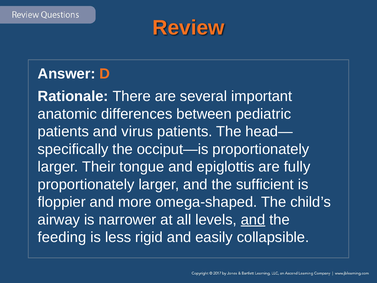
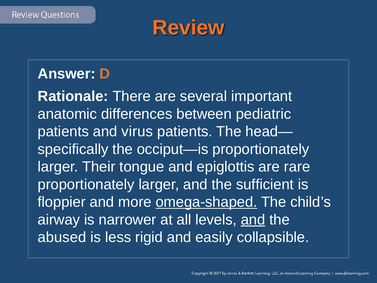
fully: fully -> rare (297, 167)
omega-shaped underline: none -> present (206, 202)
feeding: feeding -> abused (62, 237)
